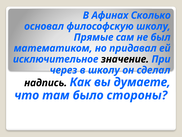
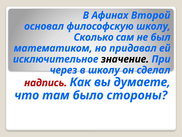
Сколько: Сколько -> Второй (151, 15)
Прямые: Прямые -> Сколько (94, 37)
надпись colour: black -> red (46, 83)
